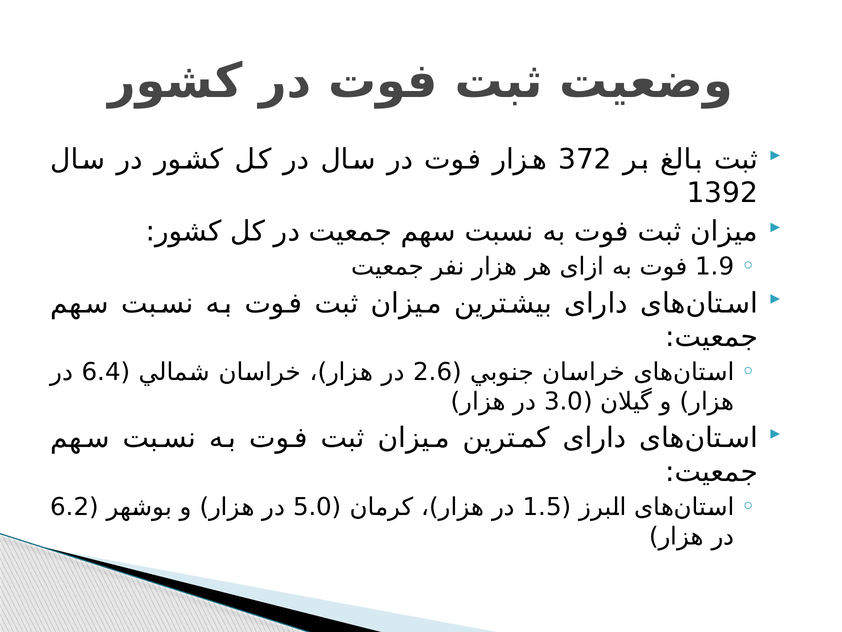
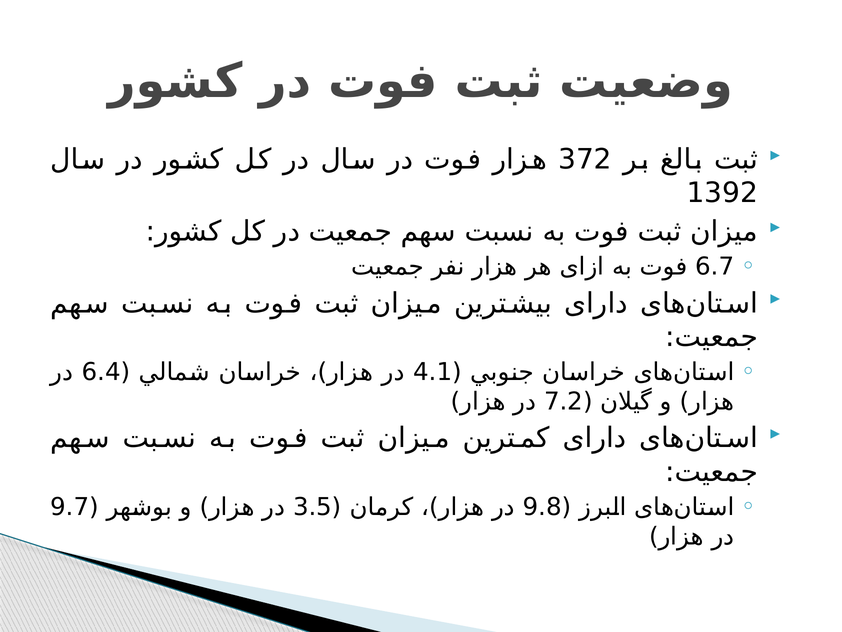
1.9: 1.9 -> 6.7 (715, 267)
2.6: 2.6 -> 4.1 (433, 372)
3.0: 3.0 -> 7.2 (564, 401)
6.2: 6.2 -> 9.7 (70, 507)
5.0: 5.0 -> 3.5 (312, 507)
1.5: 1.5 -> 9.8 (542, 507)
